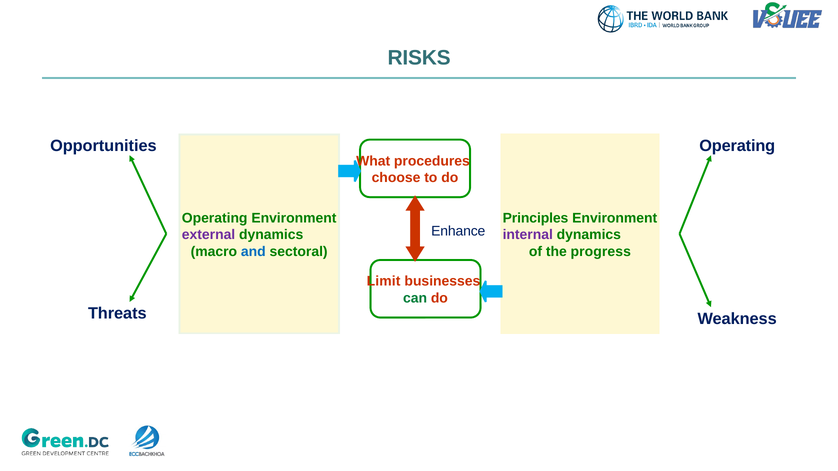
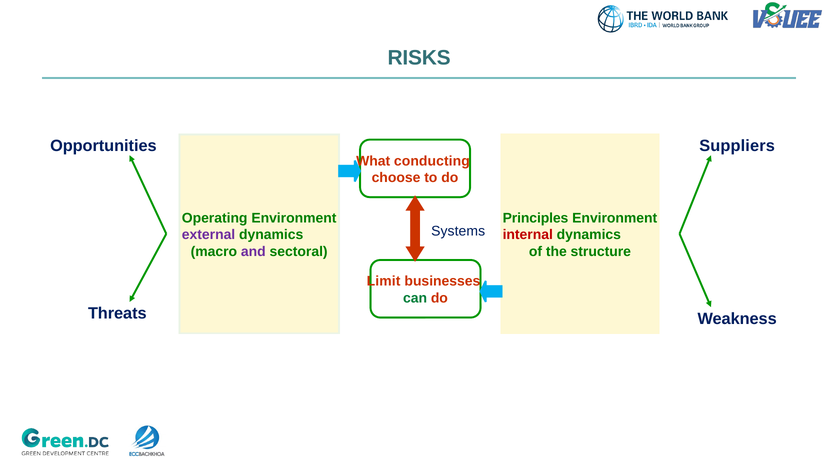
Operating: Operating -> Suppliers (737, 146)
procedures: procedures -> conducting (432, 161)
Enhance: Enhance -> Systems (458, 231)
internal colour: purple -> red (528, 235)
and colour: blue -> purple (253, 252)
progress: progress -> structure (601, 252)
